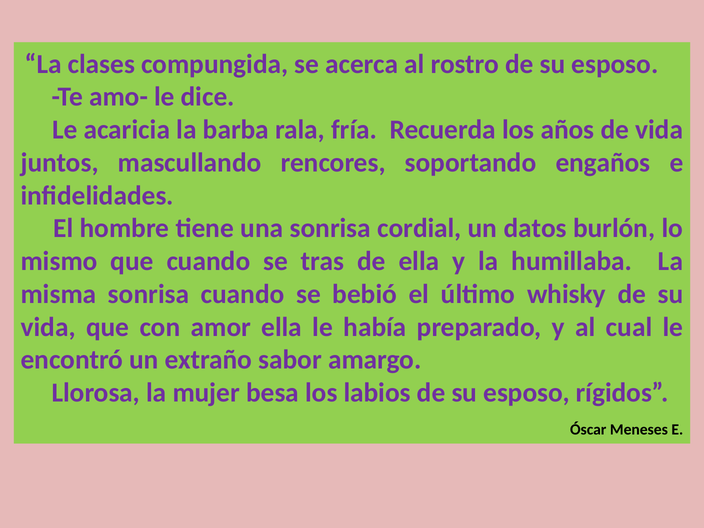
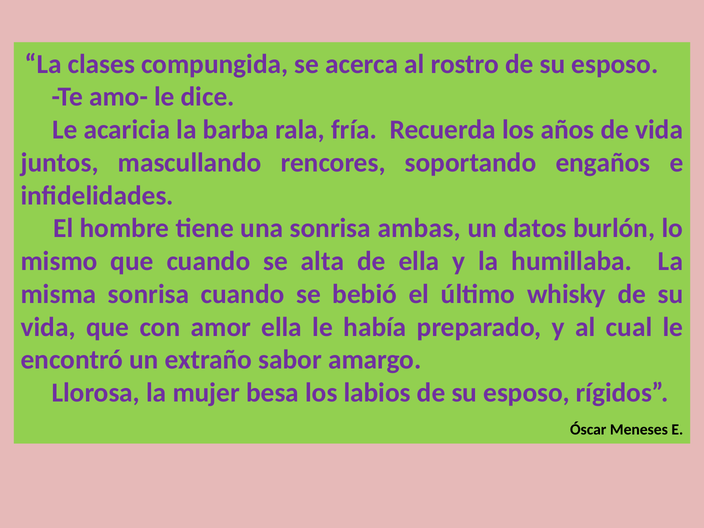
cordial: cordial -> ambas (419, 228)
tras: tras -> alta (322, 261)
